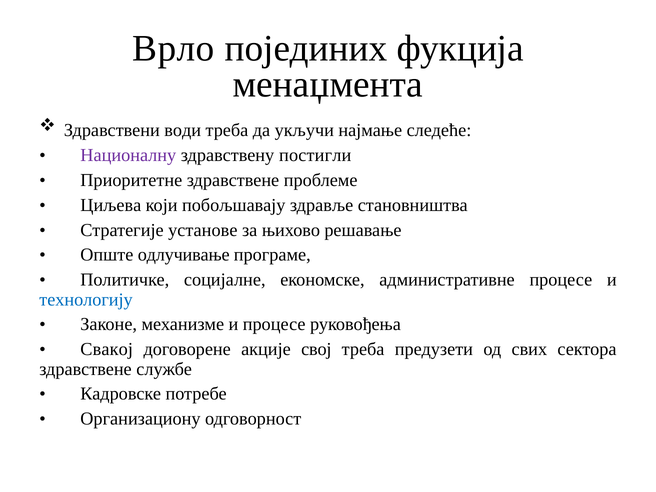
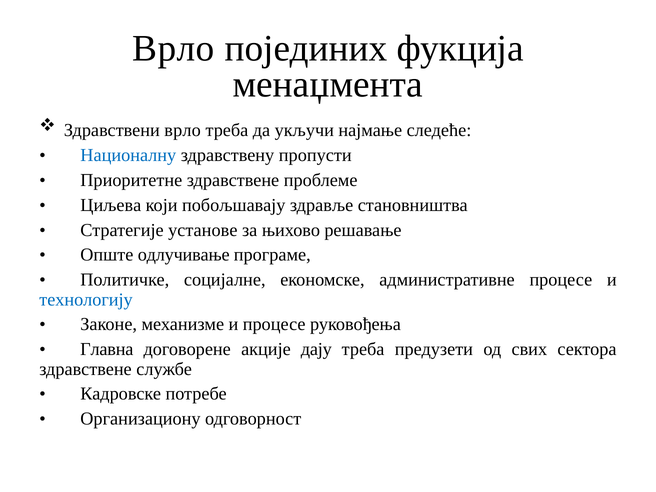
Здравствени води: води -> врло (183, 130)
Националну colour: purple -> blue (128, 155)
постигли: постигли -> пропусти (315, 155)
Свакој: Свакој -> Главна (107, 349)
свој: свој -> дају (316, 349)
